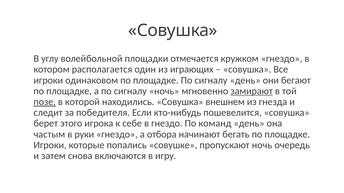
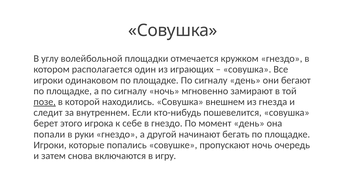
замирают underline: present -> none (252, 91)
победителя: победителя -> внутреннем (103, 113)
команд: команд -> момент (215, 124)
частым: частым -> попали (49, 135)
отбора: отбора -> другой (162, 135)
